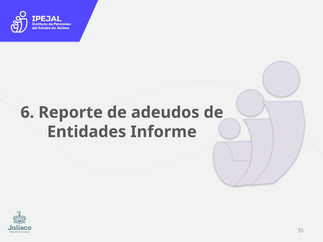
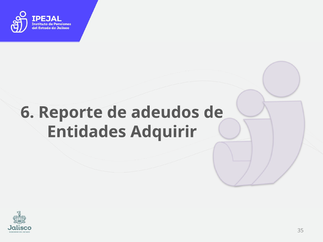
Informe: Informe -> Adquirir (164, 132)
